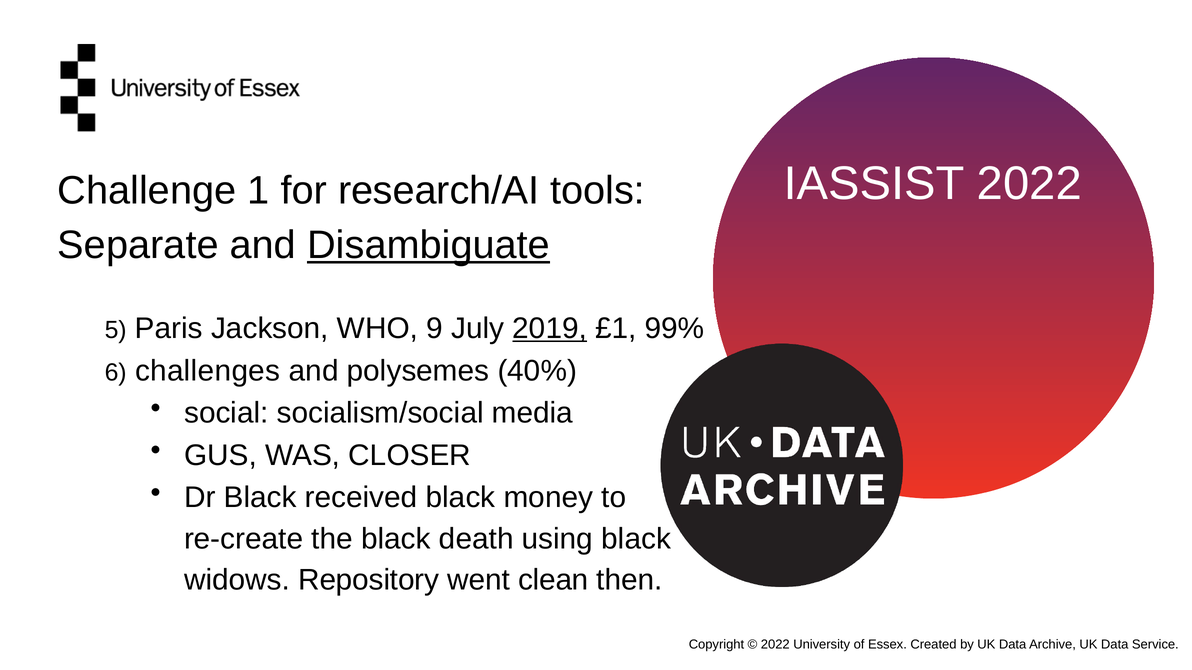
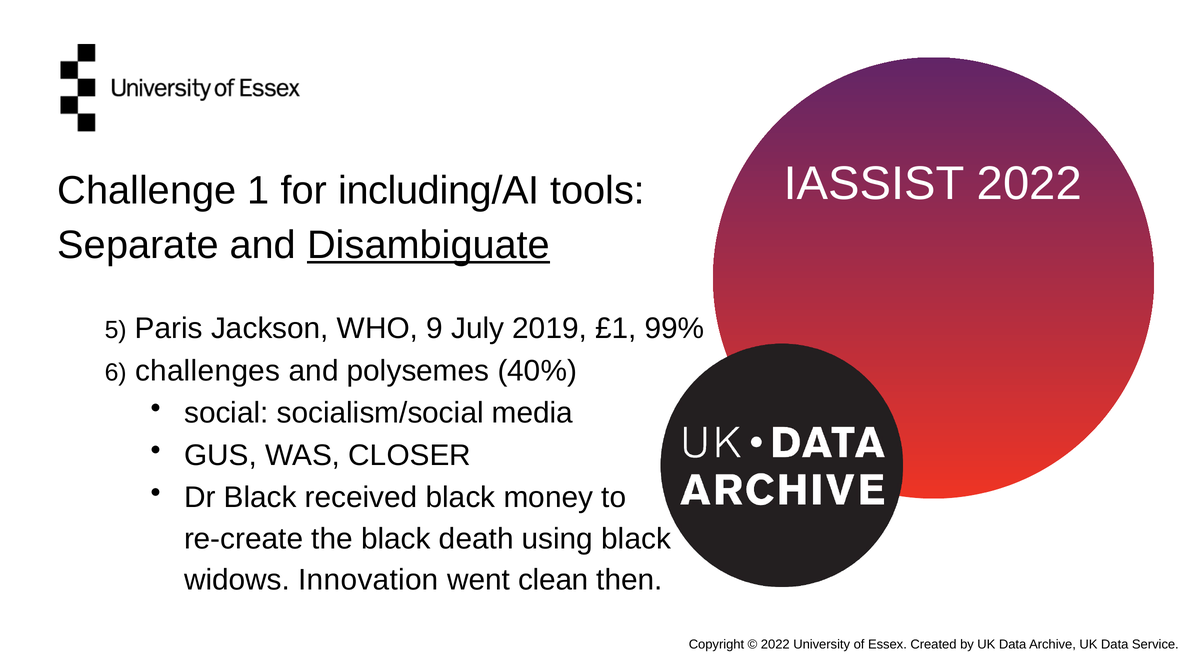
research/AI: research/AI -> including/AI (439, 191)
2019 underline: present -> none (550, 329)
Repository: Repository -> Innovation (368, 580)
